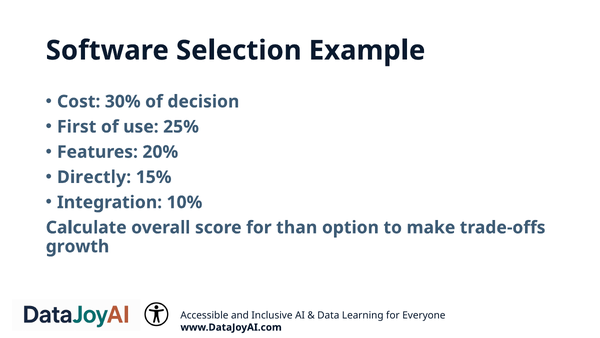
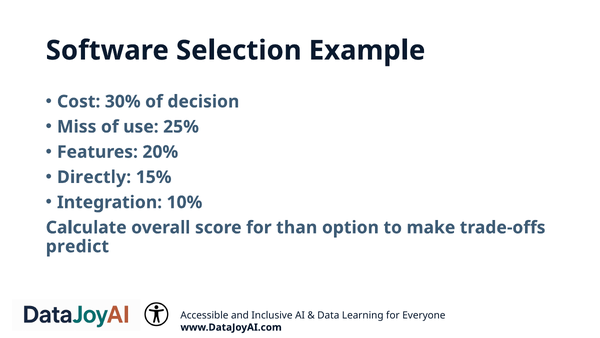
First: First -> Miss (77, 127)
growth: growth -> predict (77, 246)
